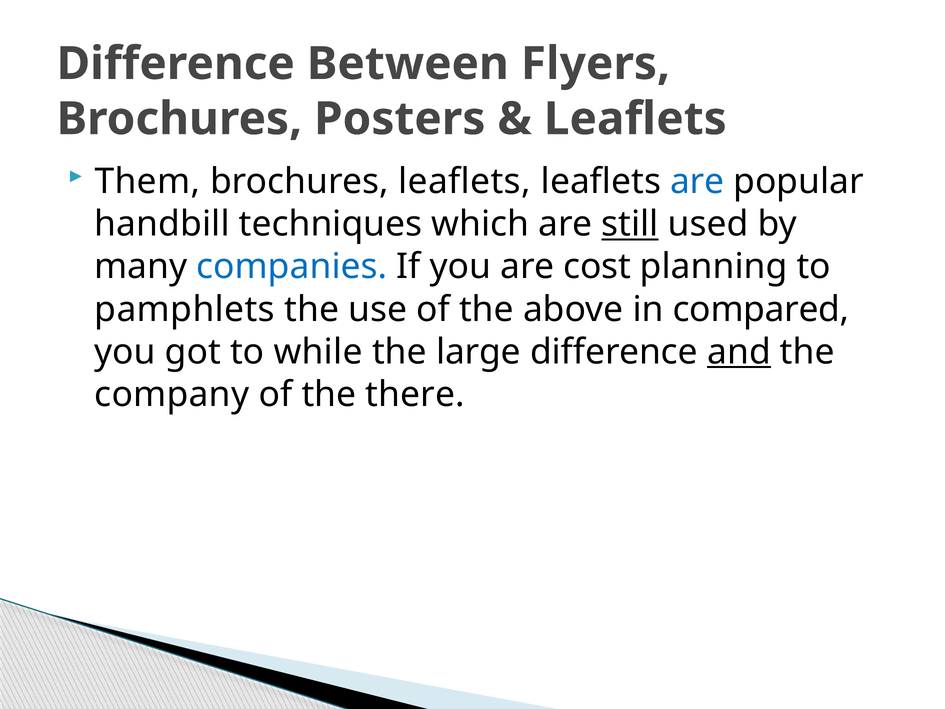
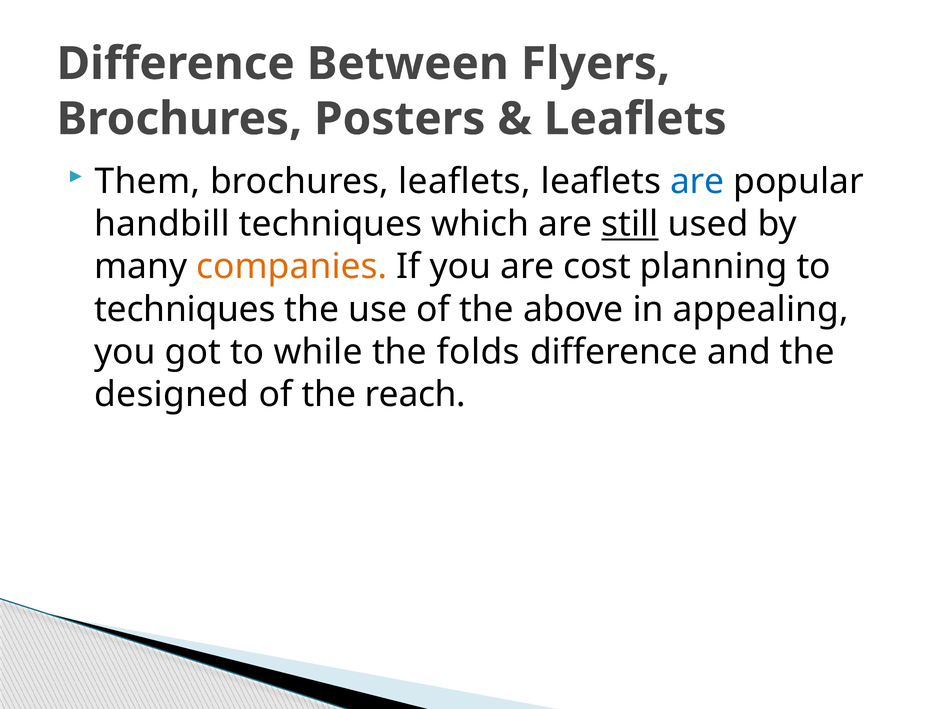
companies colour: blue -> orange (292, 267)
pamphlets: pamphlets -> techniques (185, 309)
compared: compared -> appealing (761, 309)
large: large -> folds (478, 352)
and underline: present -> none (739, 352)
company: company -> designed (172, 394)
there: there -> reach (415, 394)
